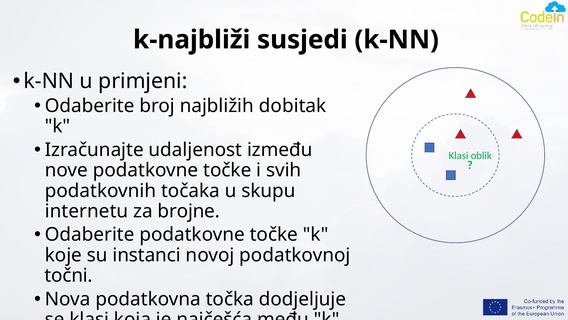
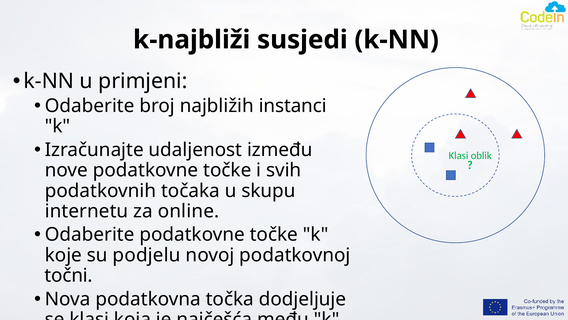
dobitak: dobitak -> instanci (293, 106)
brojne: brojne -> online (189, 211)
instanci: instanci -> podjelu (147, 255)
